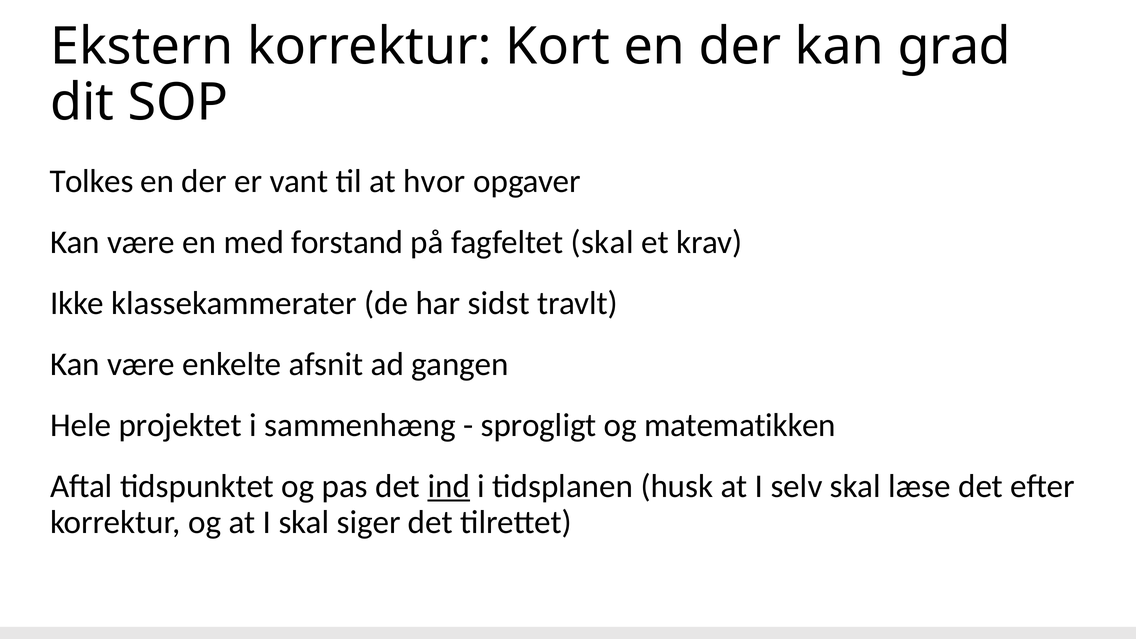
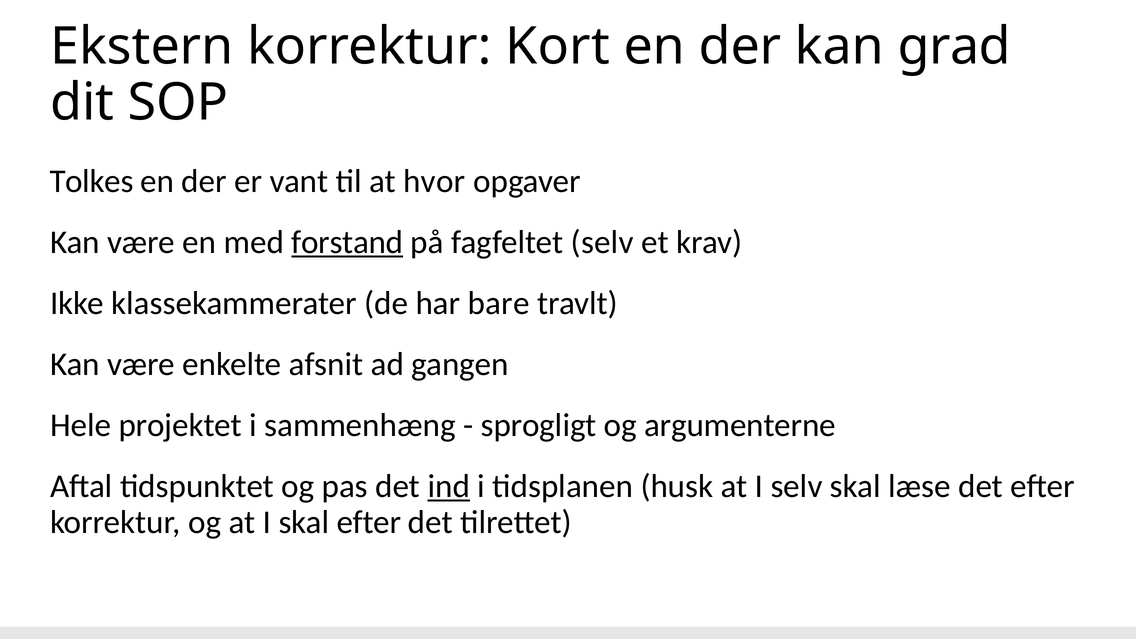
forstand underline: none -> present (347, 242)
fagfeltet skal: skal -> selv (602, 242)
sidst: sidst -> bare (499, 303)
matematikken: matematikken -> argumenterne (740, 425)
skal siger: siger -> efter (369, 522)
